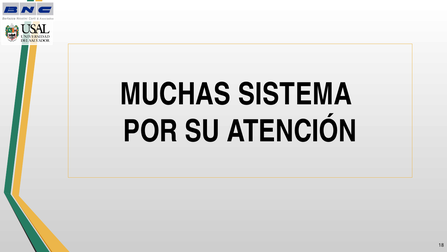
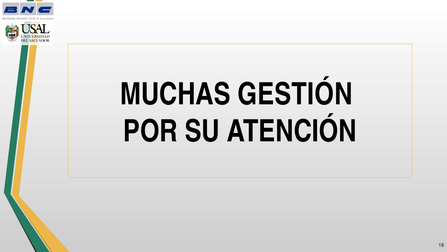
SISTEMA: SISTEMA -> GESTIÓN (295, 94)
